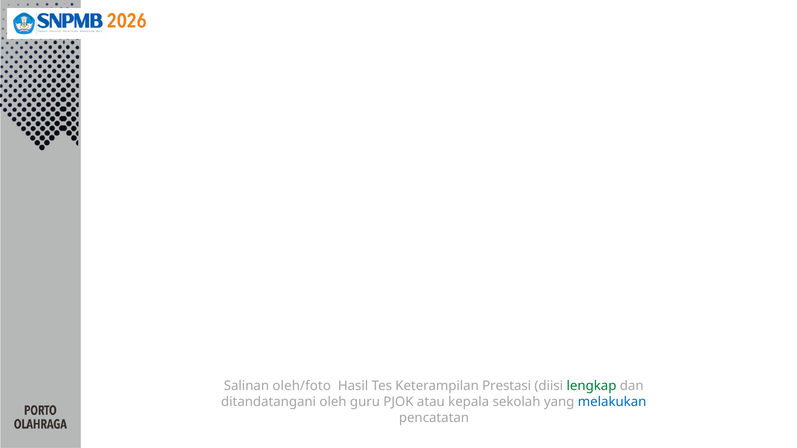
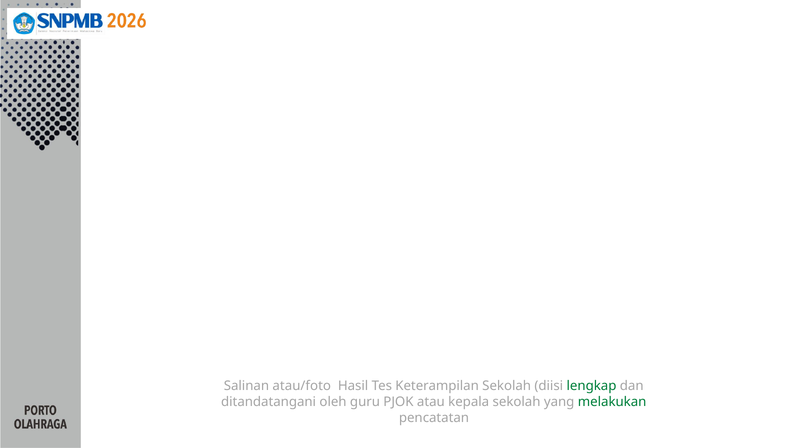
oleh/foto: oleh/foto -> atau/foto (302, 386)
Keterampilan Prestasi: Prestasi -> Sekolah (507, 386)
melakukan colour: blue -> green (612, 402)
